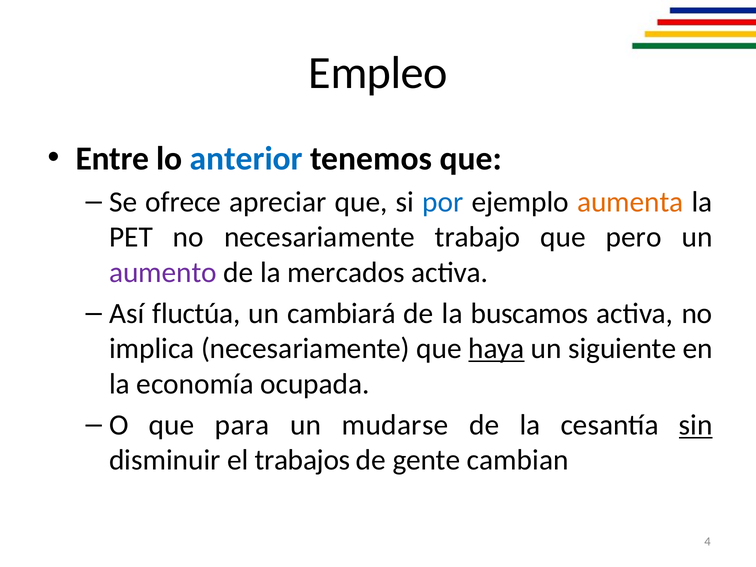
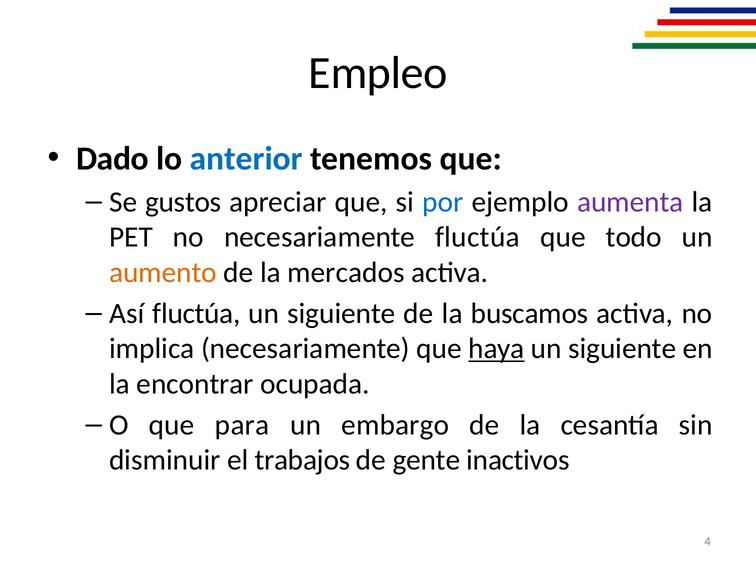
Entre: Entre -> Dado (112, 159)
ofrece: ofrece -> gustos (183, 202)
aumenta colour: orange -> purple (630, 202)
necesariamente trabajo: trabajo -> fluctúa (478, 237)
pero: pero -> todo (634, 237)
aumento colour: purple -> orange (163, 272)
cambiará: cambiará -> siguiente (341, 314)
economía: economía -> encontrar (195, 384)
mudarse: mudarse -> embargo (395, 425)
sin underline: present -> none (696, 425)
cambian: cambian -> inactivos (518, 460)
